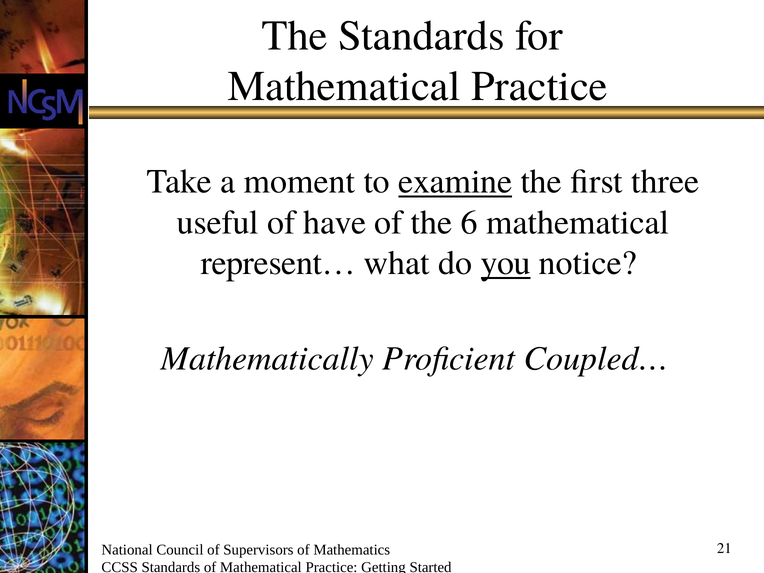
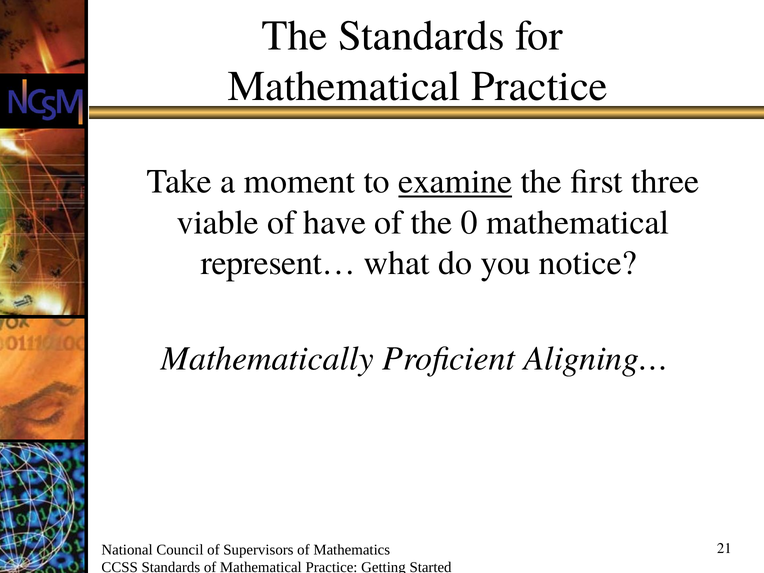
useful: useful -> viable (218, 223)
6: 6 -> 0 (469, 223)
you underline: present -> none (506, 263)
Coupled…: Coupled… -> Aligning… (596, 358)
